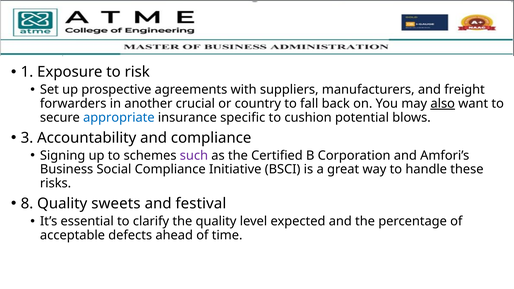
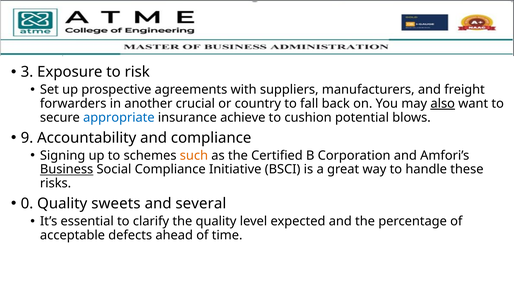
1: 1 -> 3 (27, 72)
specific: specific -> achieve (243, 118)
3: 3 -> 9 (27, 138)
such colour: purple -> orange (194, 156)
Business underline: none -> present (67, 169)
8: 8 -> 0 (27, 204)
festival: festival -> several (201, 204)
